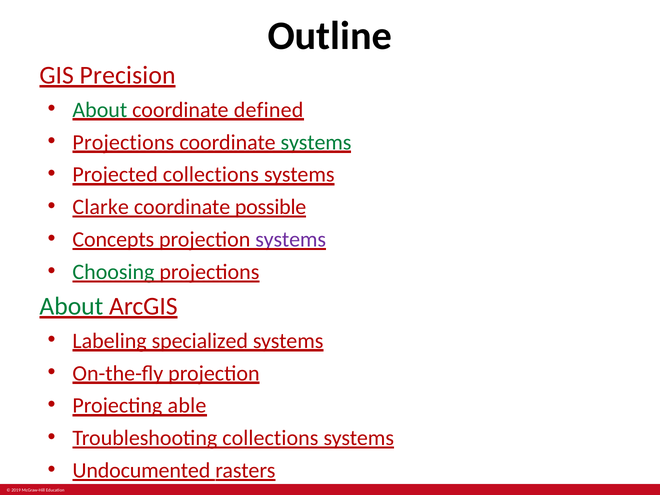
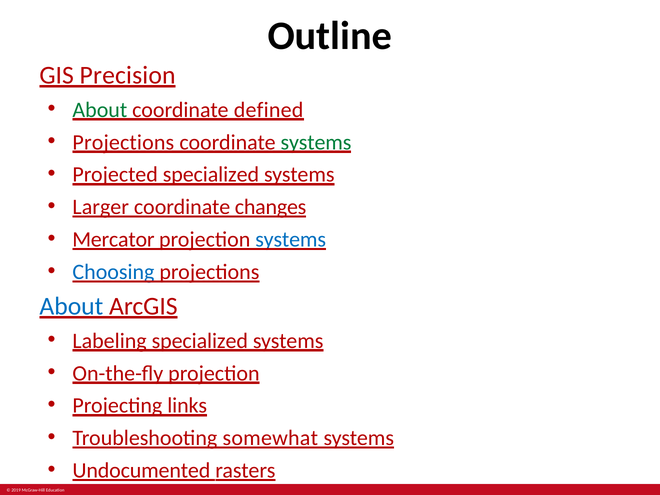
Projected collections: collections -> specialized (211, 175)
Clarke: Clarke -> Larger (101, 207)
possible: possible -> changes (271, 207)
Concepts: Concepts -> Mercator (113, 240)
systems colour: purple -> blue (291, 240)
Choosing colour: green -> blue (113, 272)
About colour: green -> blue (71, 306)
able: able -> links (187, 406)
Troubleshooting collections: collections -> somewhat (270, 438)
